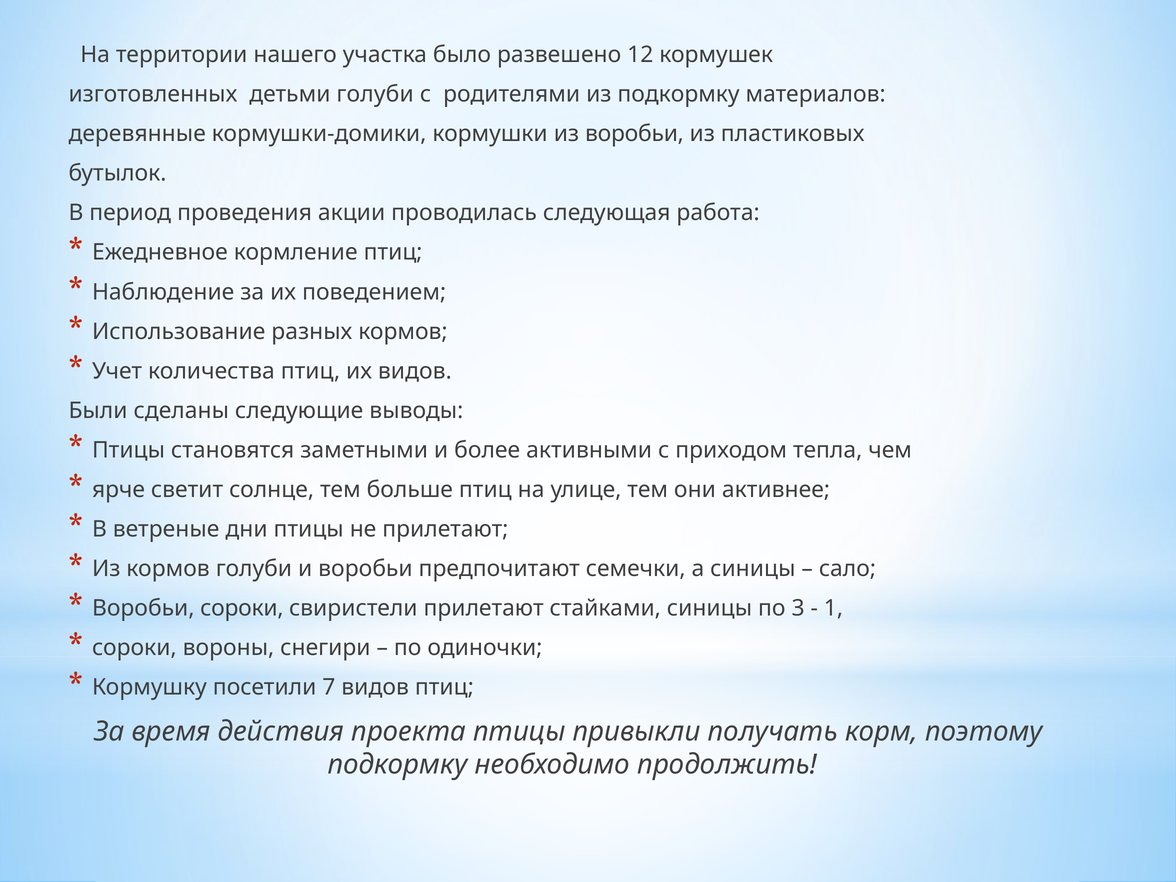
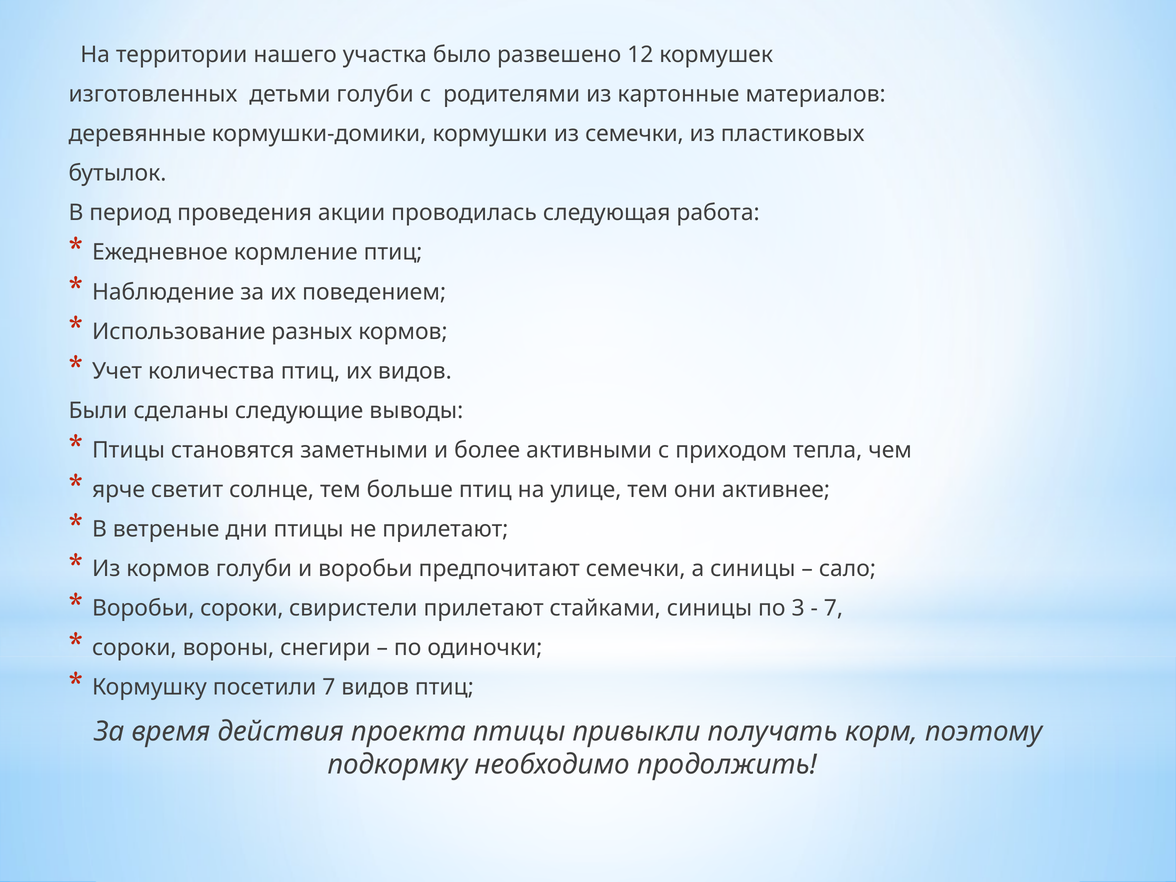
из подкормку: подкормку -> картонные (678, 94)
из воробьи: воробьи -> семечки (634, 134)
1: 1 -> 7 (833, 608)
